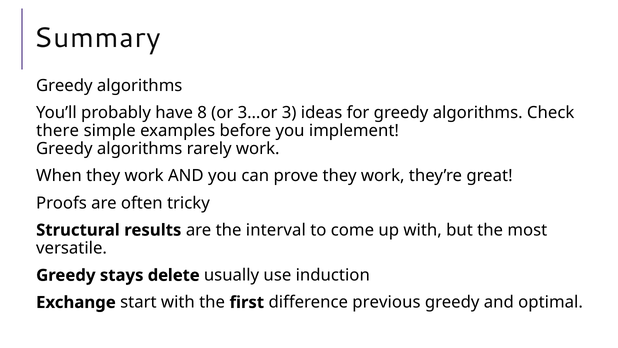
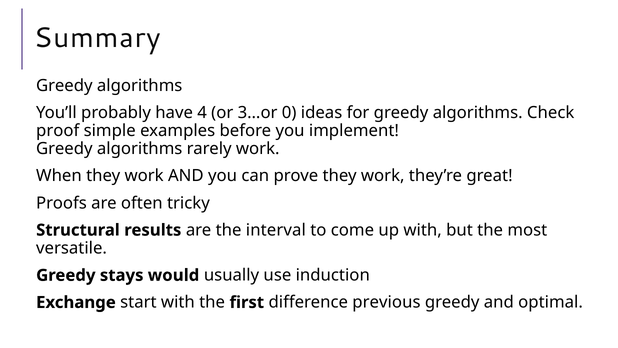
8: 8 -> 4 (202, 113)
3: 3 -> 0 (289, 113)
there: there -> proof (58, 131)
delete: delete -> would (174, 275)
